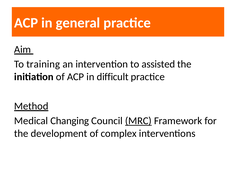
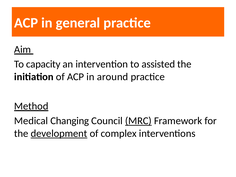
training: training -> capacity (43, 64)
difficult: difficult -> around (113, 77)
development underline: none -> present (59, 133)
